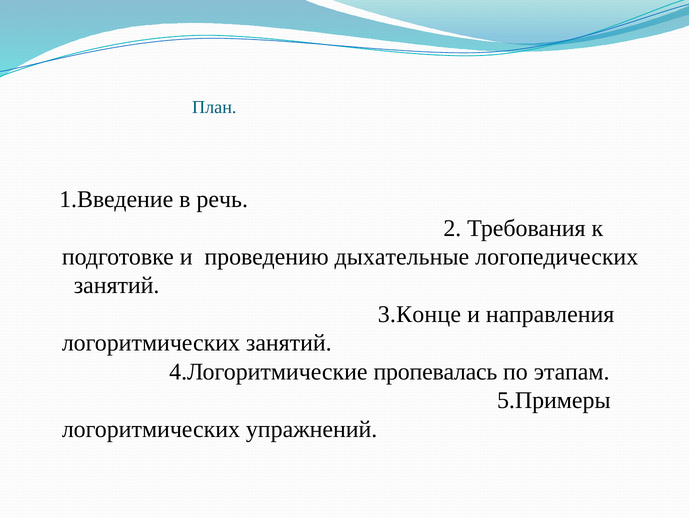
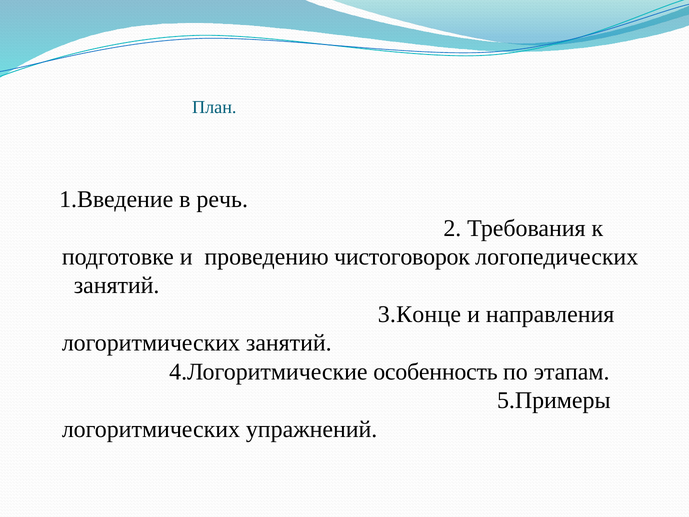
дыхательные: дыхательные -> чистоговорок (402, 257)
пропевалась: пропевалась -> особенность (435, 372)
